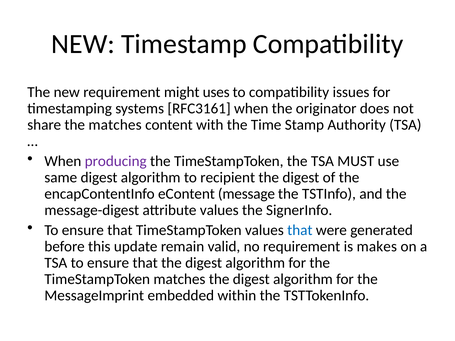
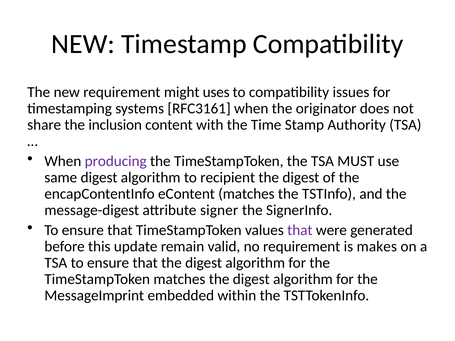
the matches: matches -> inclusion (115, 125)
eContent message: message -> matches (246, 194)
attribute values: values -> signer (219, 210)
that colour: blue -> purple (300, 230)
